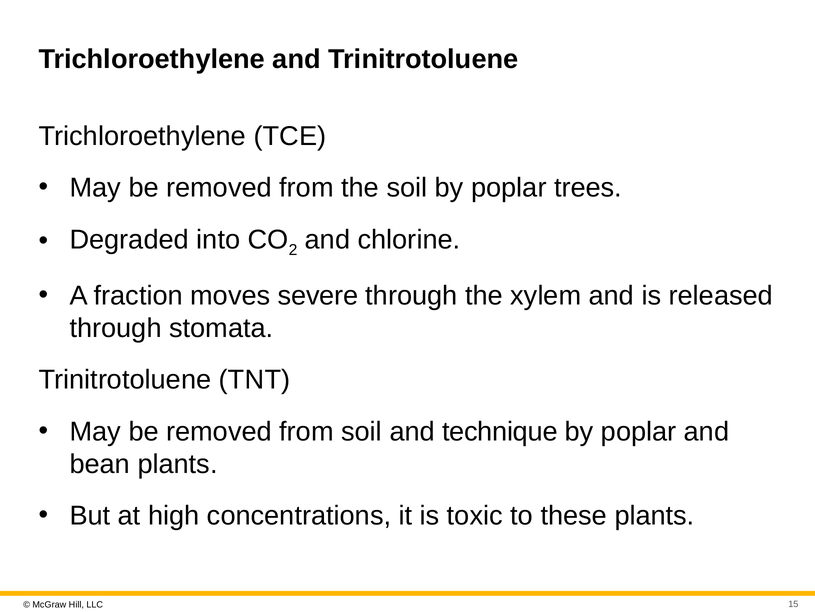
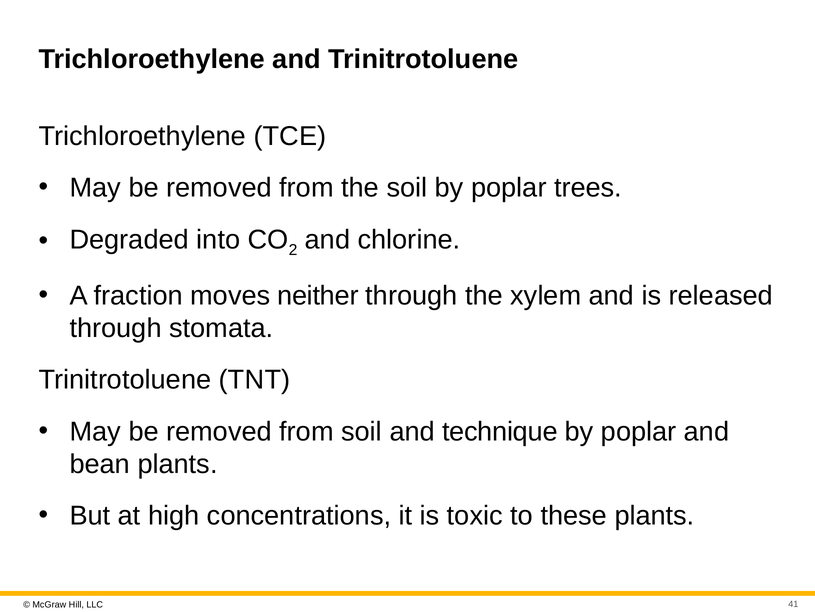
severe: severe -> neither (318, 295)
15: 15 -> 41 (793, 604)
